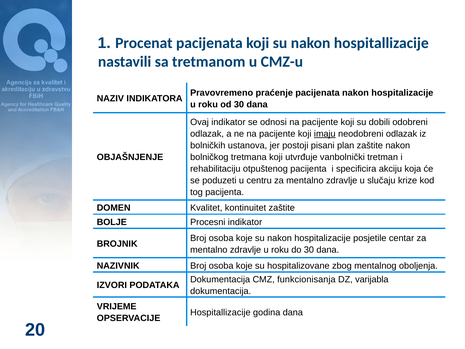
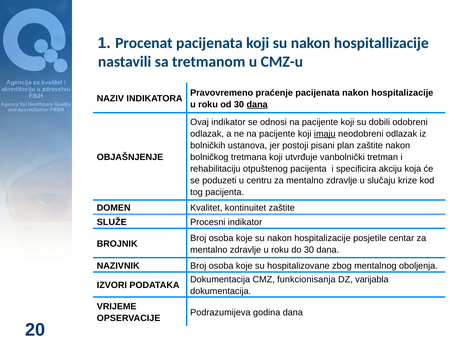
dana underline: none -> present (257, 104)
BOLJE: BOLJE -> SLUŽE (112, 222)
Hospitallizacije: Hospitallizacije -> Podrazumijeva (220, 312)
